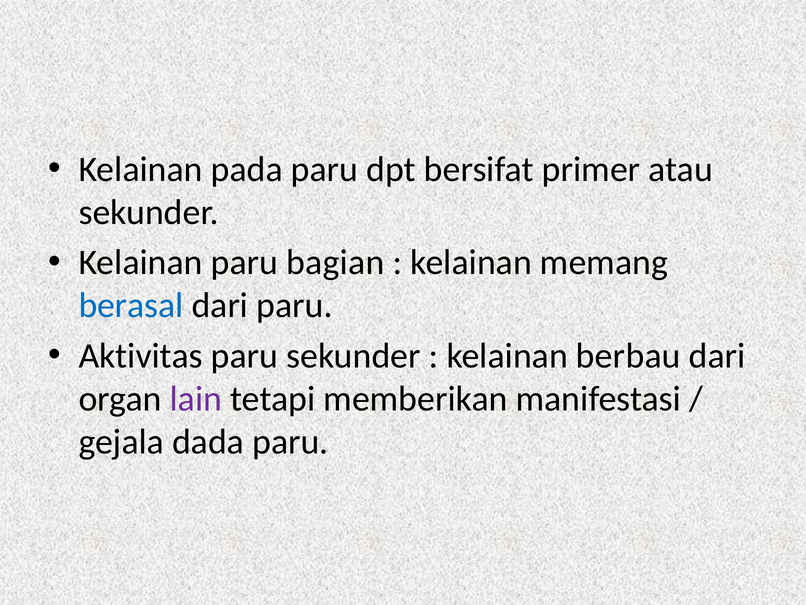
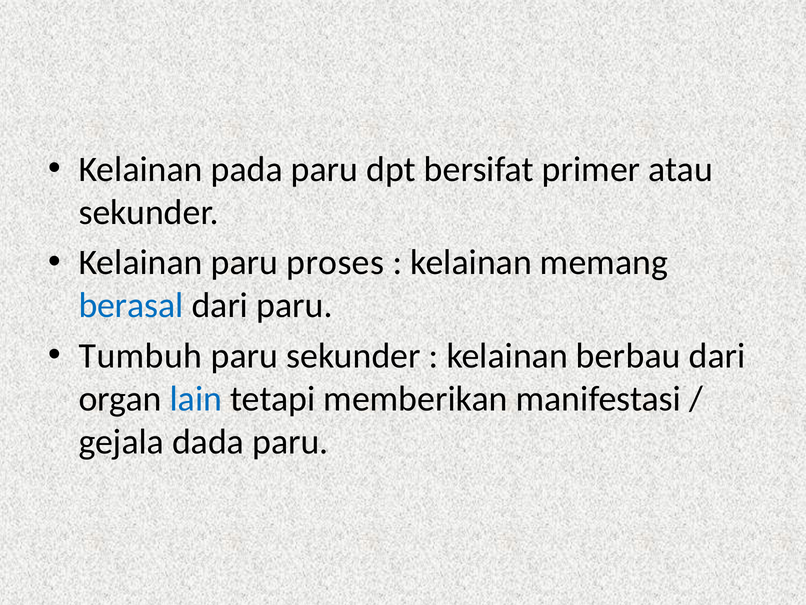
bagian: bagian -> proses (335, 262)
Aktivitas: Aktivitas -> Tumbuh (140, 356)
lain colour: purple -> blue (196, 399)
